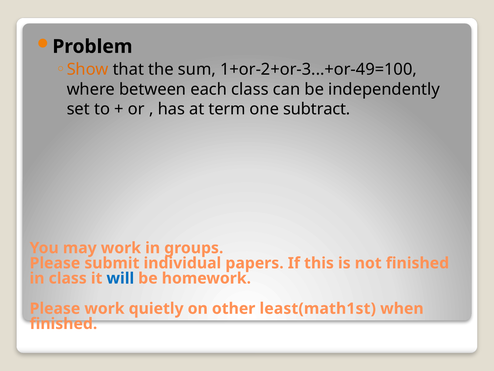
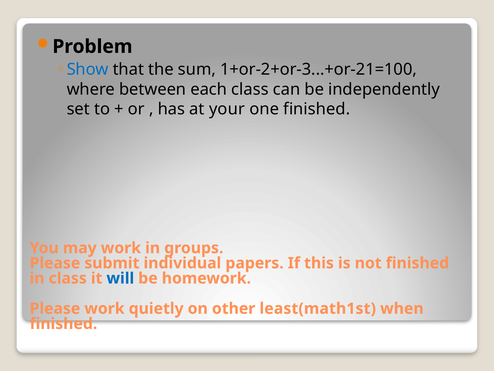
Show colour: orange -> blue (88, 69)
1+or-2+or-3...+or-49=100: 1+or-2+or-3...+or-49=100 -> 1+or-2+or-3...+or-21=100 (318, 69)
term: term -> your (227, 109)
one subtract: subtract -> finished (317, 109)
